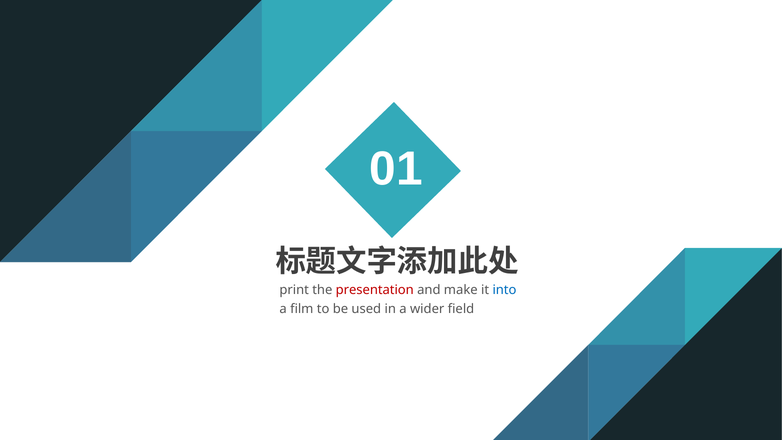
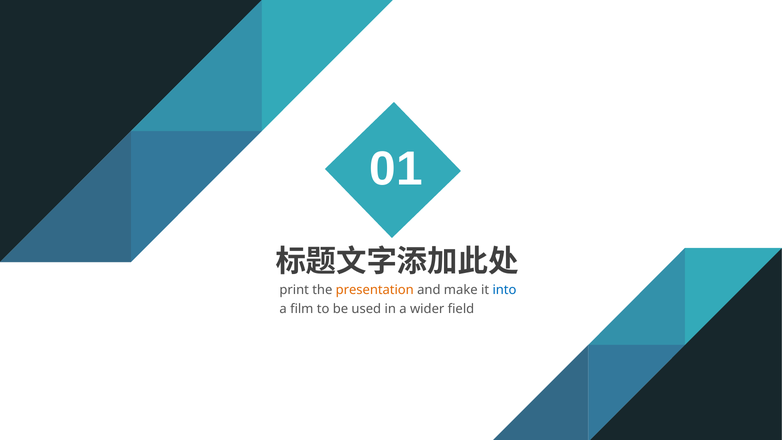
presentation colour: red -> orange (375, 290)
